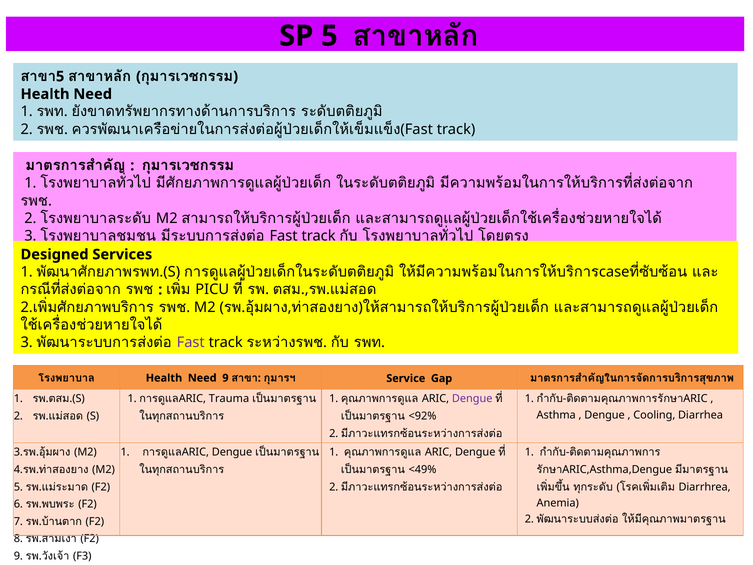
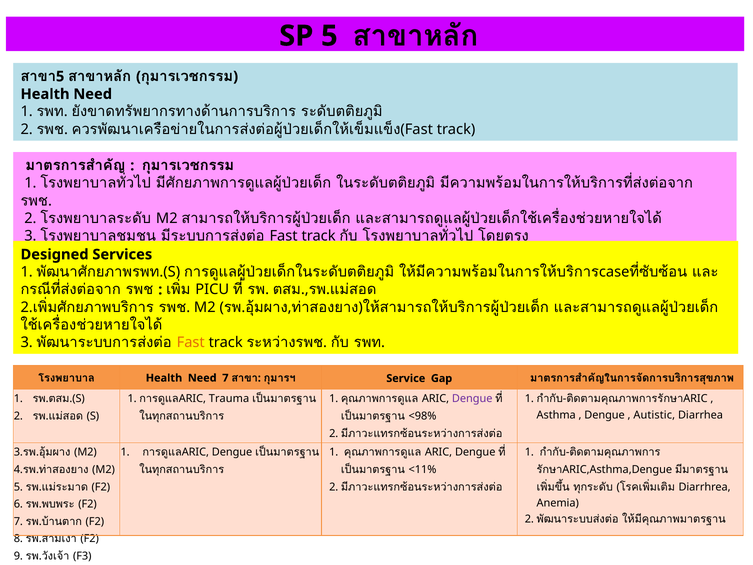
Fast colour: purple -> orange (191, 342)
Need 9: 9 -> 7 (225, 378)
Cooling: Cooling -> Autistic (654, 415)
<92%: <92% -> <98% (423, 416)
<49%: <49% -> <11% (423, 469)
